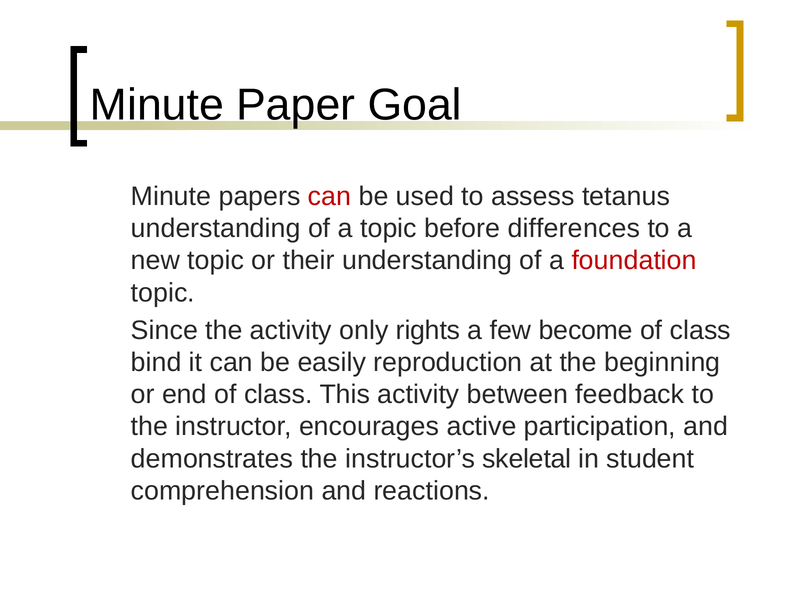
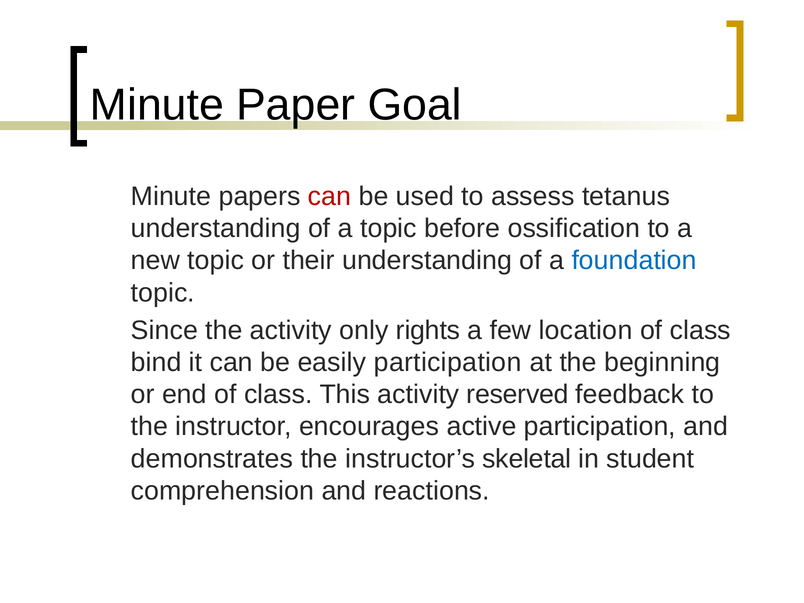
differences: differences -> ossification (574, 228)
foundation colour: red -> blue (634, 260)
become: become -> location (586, 330)
easily reproduction: reproduction -> participation (448, 362)
between: between -> reserved (518, 394)
